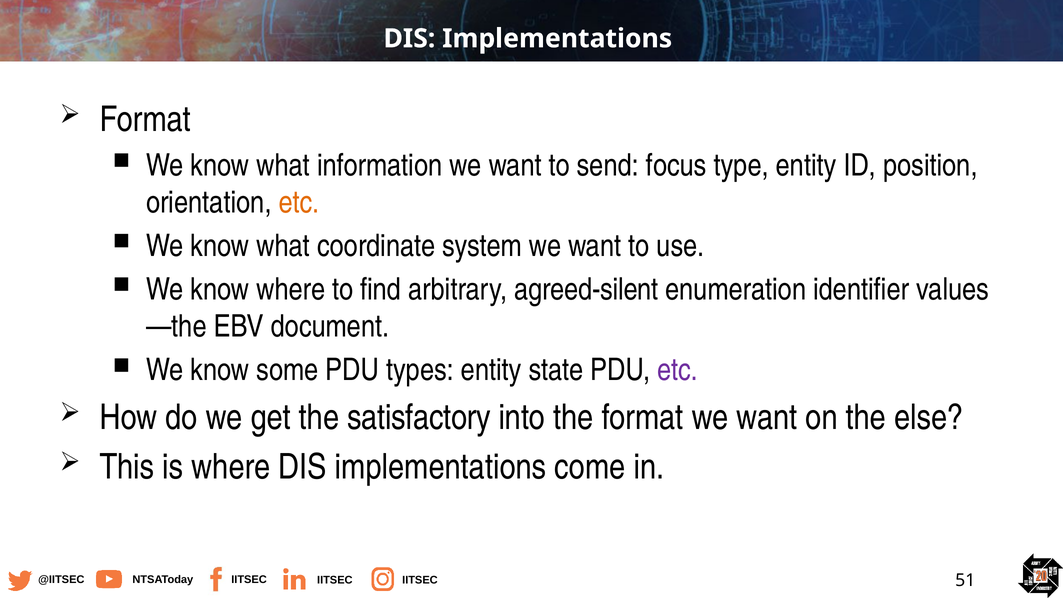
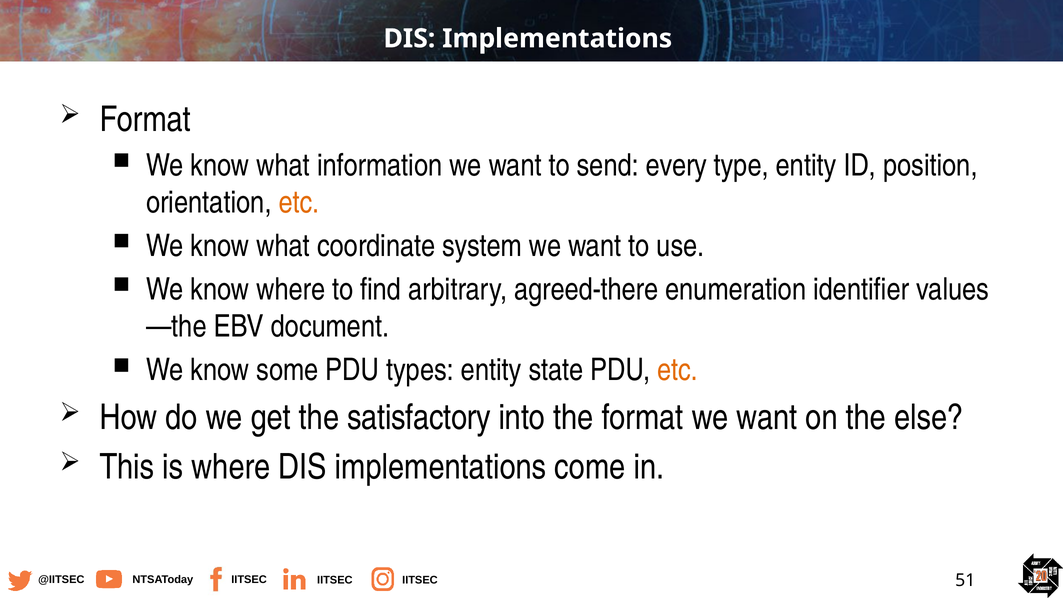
focus: focus -> every (676, 165)
agreed-silent: agreed-silent -> agreed-there (586, 289)
etc colour: purple -> orange (678, 370)
